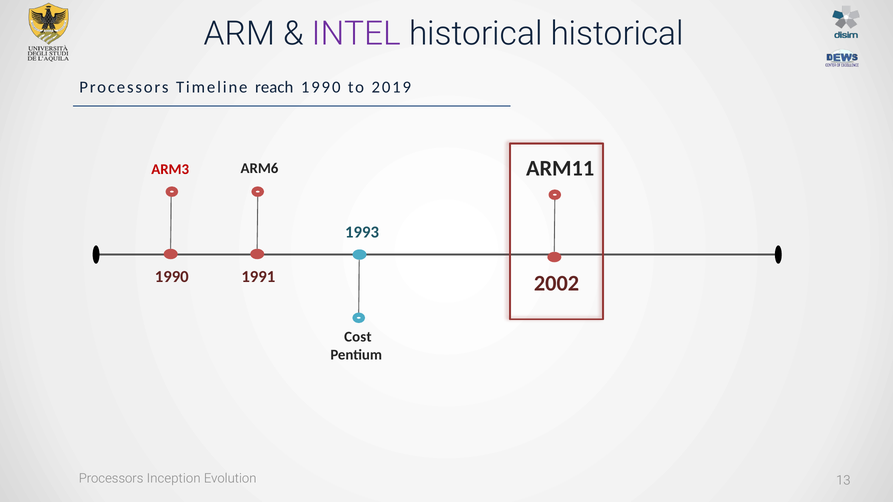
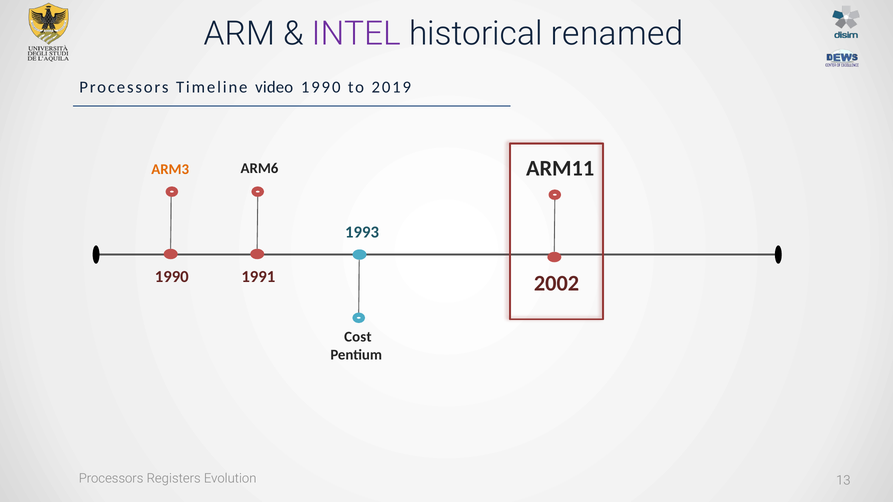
historical historical: historical -> renamed (617, 34)
reach: reach -> video (274, 87)
ARM3 colour: red -> orange (170, 170)
Inception: Inception -> Registers (174, 479)
